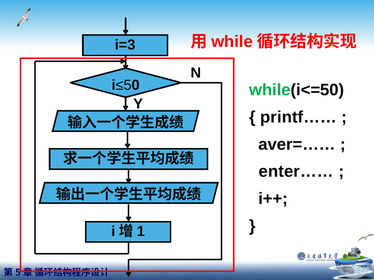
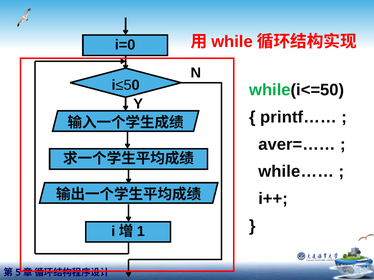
i=3: i=3 -> i=0 (125, 45)
enter……: enter…… -> while…… (296, 172)
